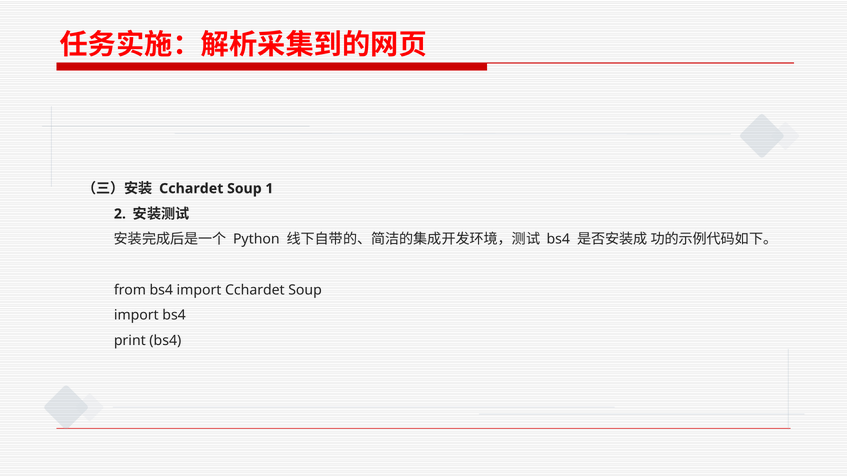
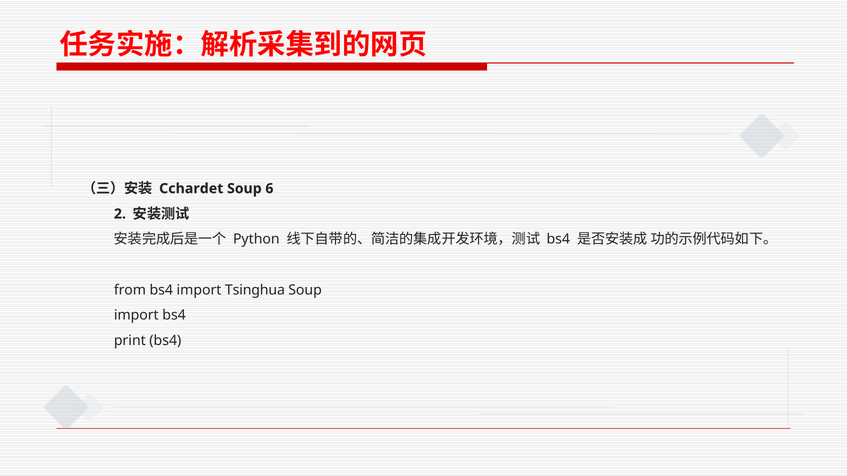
1: 1 -> 6 (269, 189)
import Cchardet: Cchardet -> Tsinghua (255, 290)
